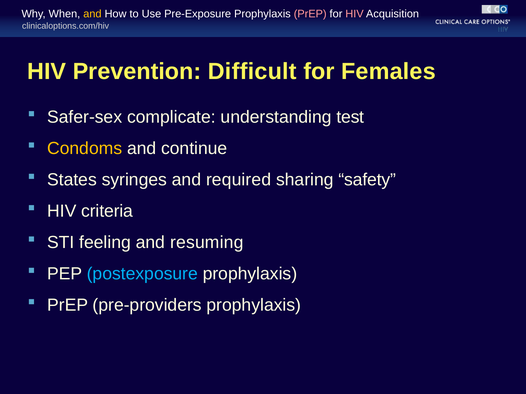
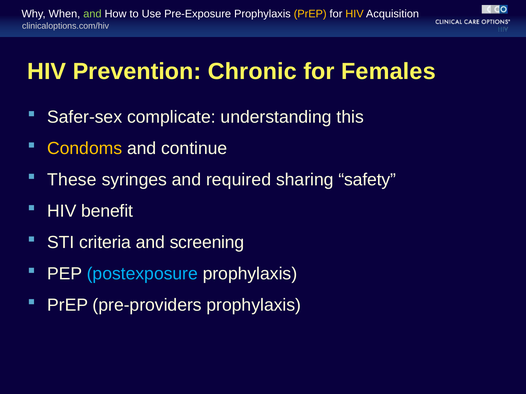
and colour: yellow -> light green (92, 14)
PrEP colour: pink -> yellow (310, 14)
HIV colour: pink -> yellow (355, 14)
Difficult: Difficult -> Chronic (252, 72)
test: test -> this (350, 117)
States: States -> These (72, 180)
criteria: criteria -> benefit (107, 211)
feeling: feeling -> criteria (105, 243)
resuming: resuming -> screening (207, 243)
